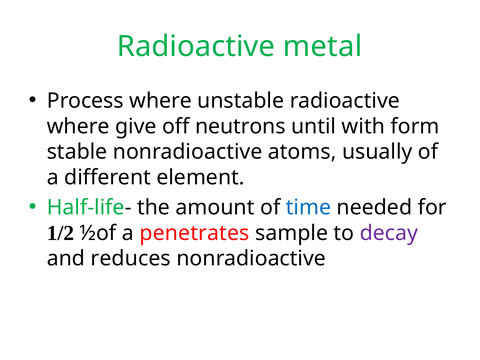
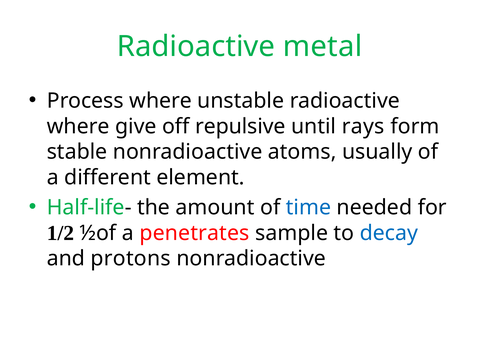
neutrons: neutrons -> repulsive (240, 126)
with: with -> rays (363, 126)
decay colour: purple -> blue (389, 233)
reduces: reduces -> protons (131, 259)
